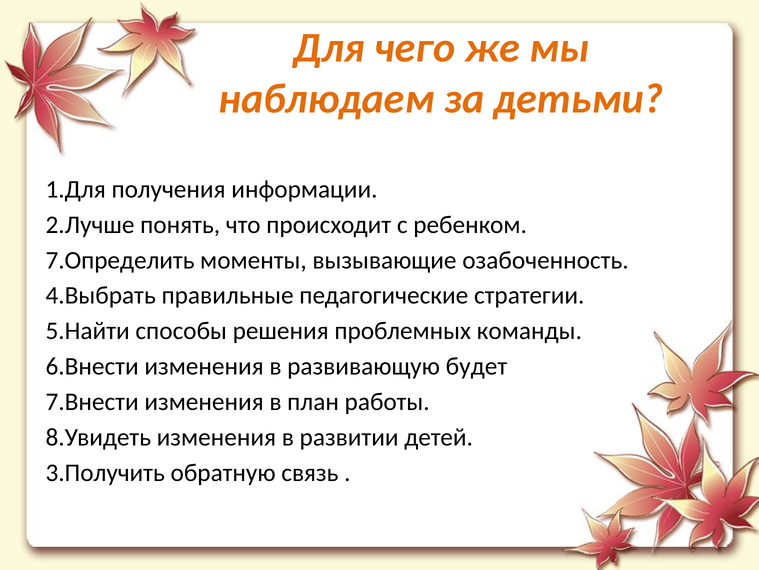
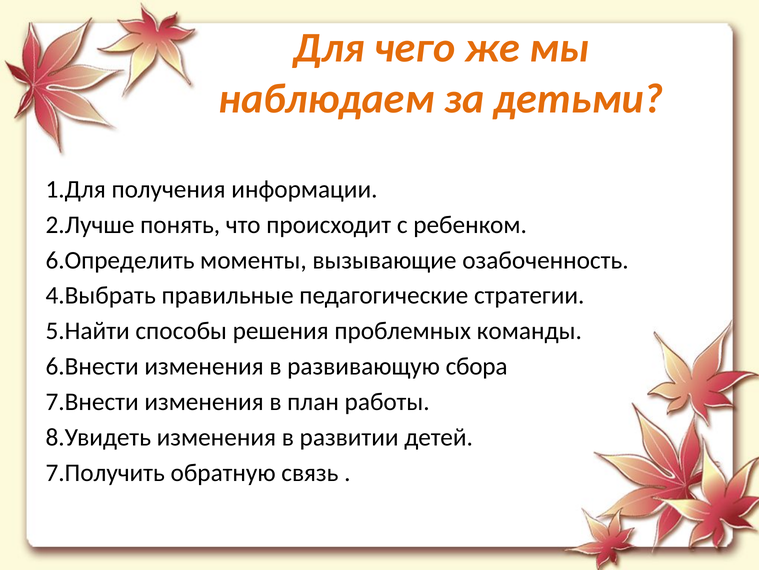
7.Определить: 7.Определить -> 6.Определить (120, 260)
будет: будет -> сбора (477, 366)
3.Получить: 3.Получить -> 7.Получить (105, 472)
